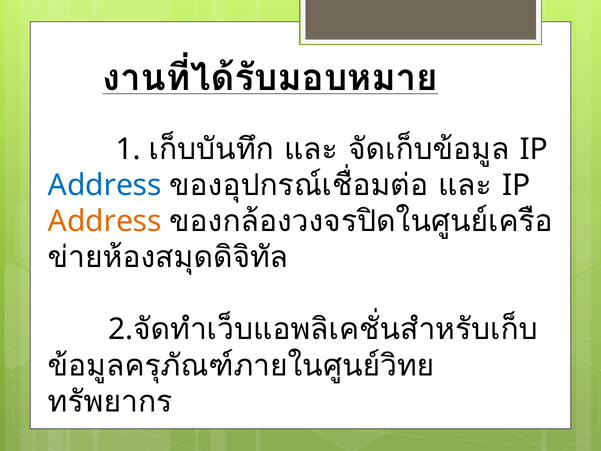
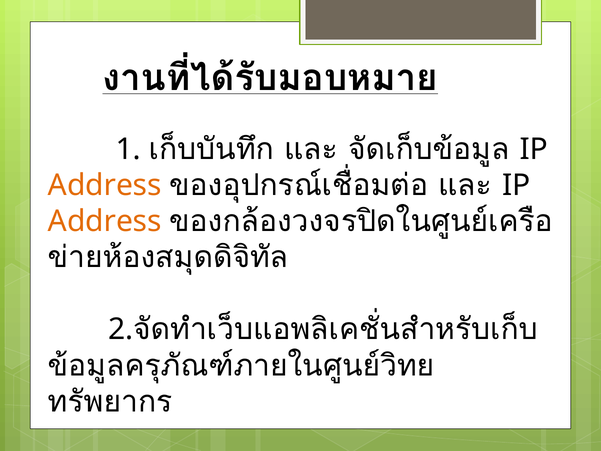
Address colour: blue -> orange (105, 185)
